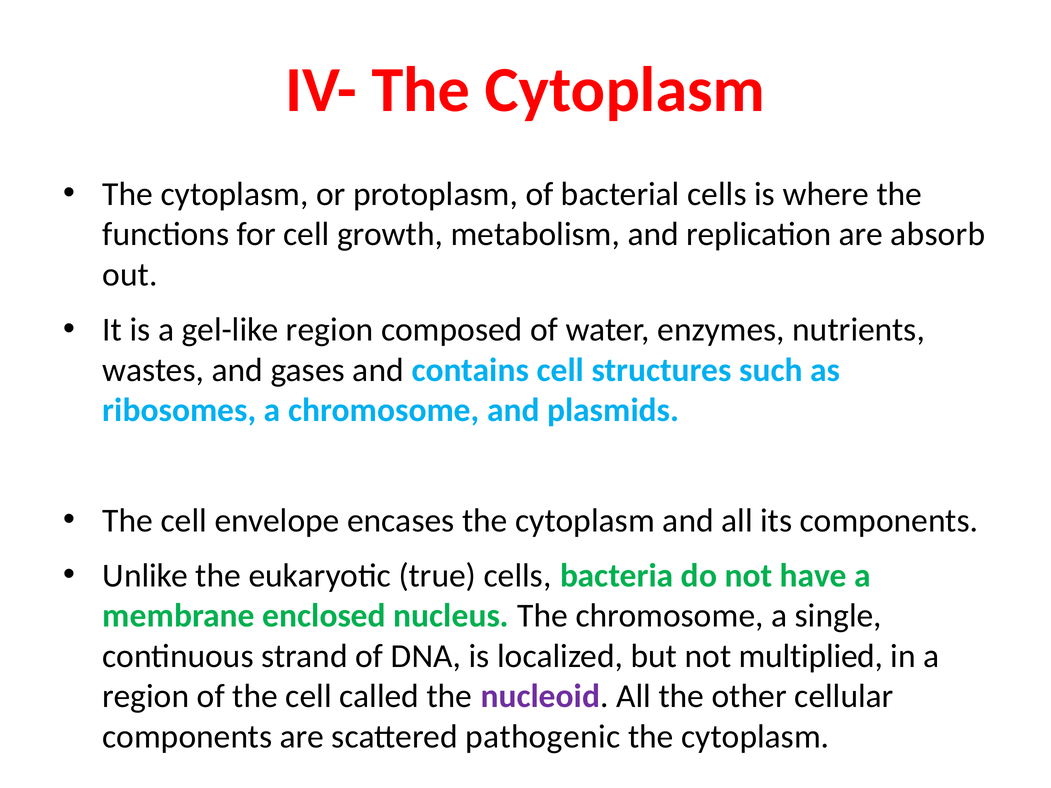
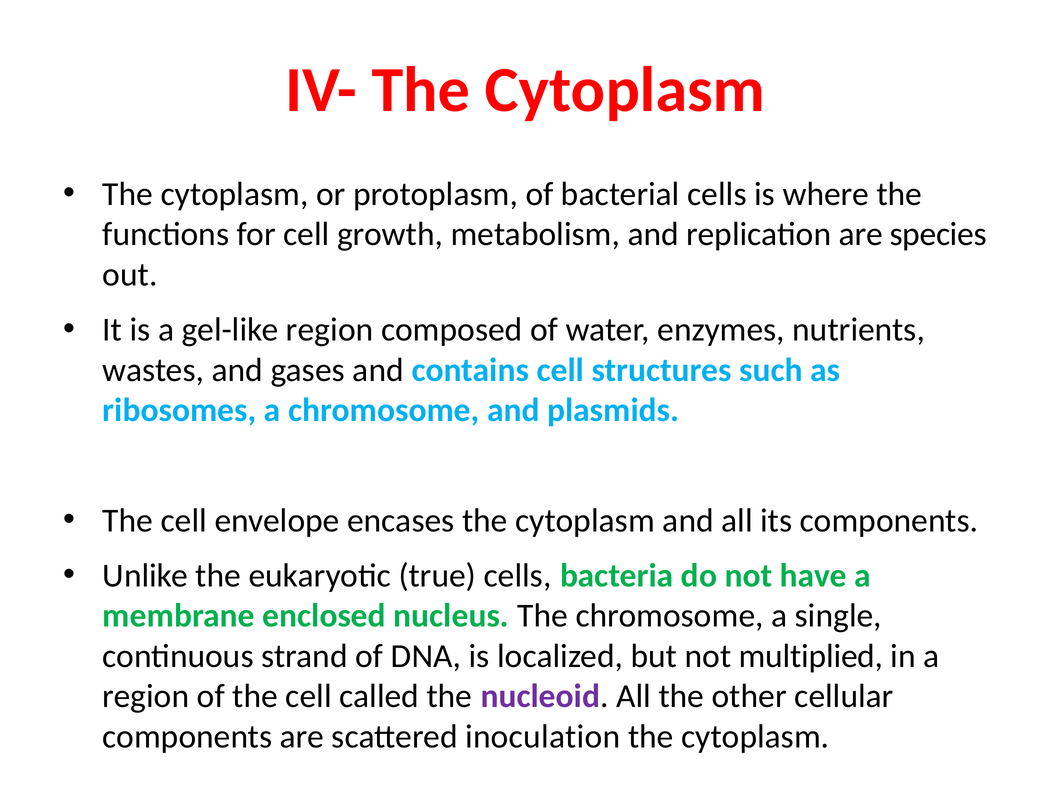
absorb: absorb -> species (938, 234)
pathogenic: pathogenic -> inoculation (543, 737)
